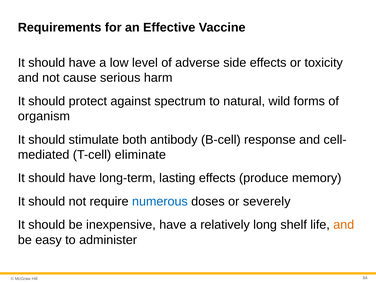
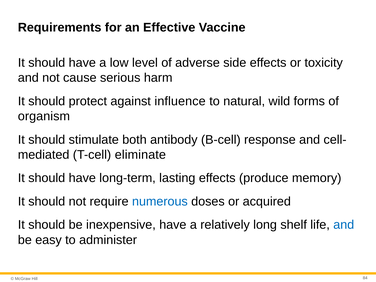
spectrum: spectrum -> influence (180, 101)
severely: severely -> acquired (267, 201)
and colour: orange -> blue (344, 225)
